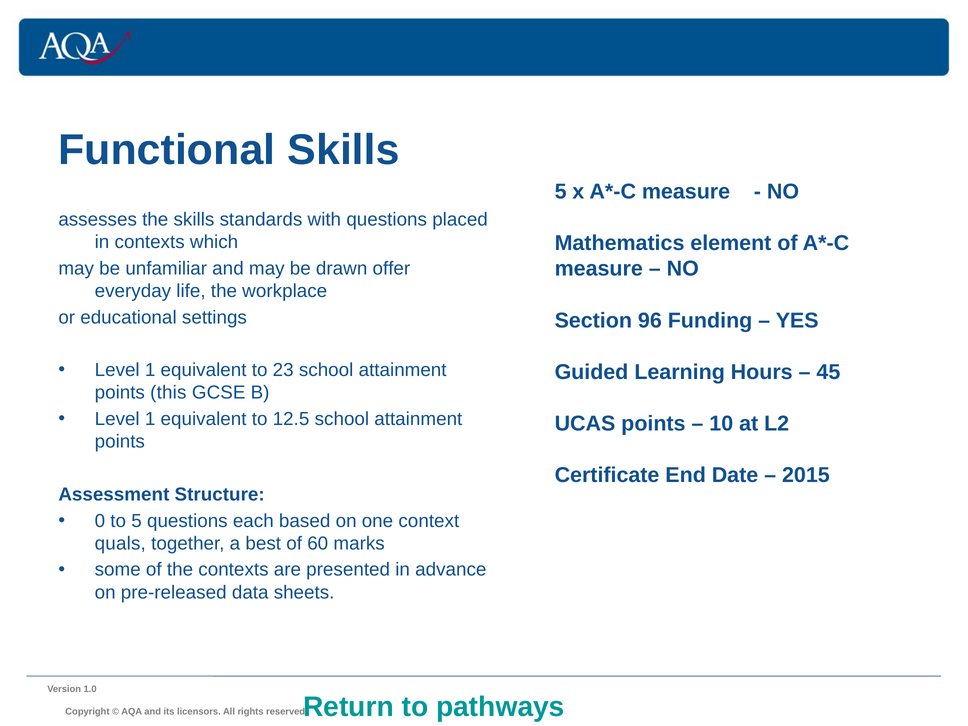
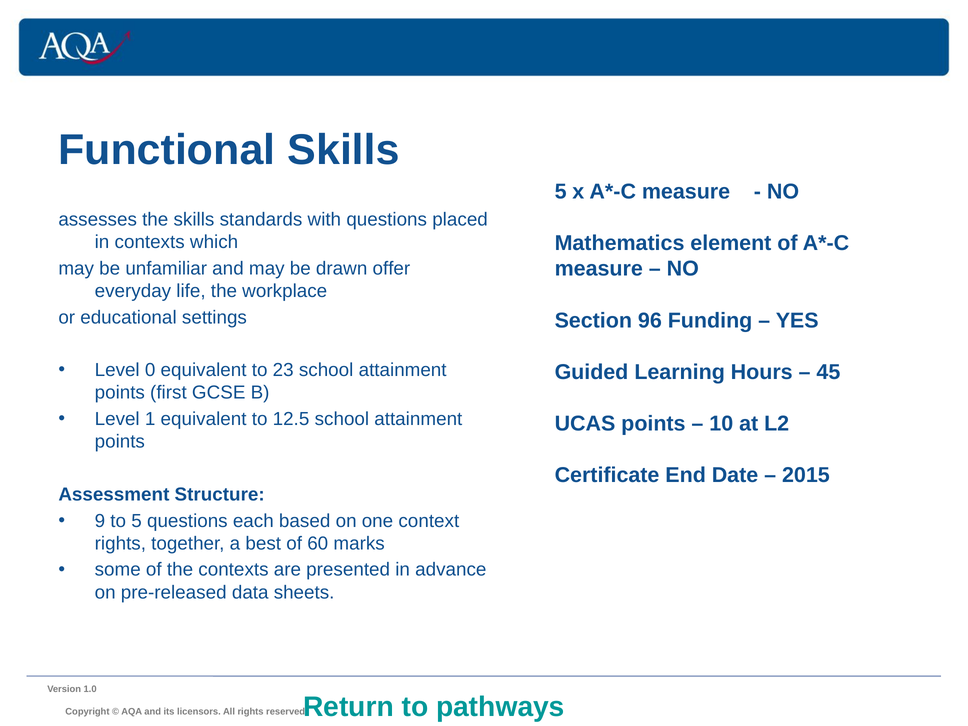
1: 1 -> 0 (150, 370)
this: this -> first (168, 393)
0: 0 -> 9 (100, 521)
quals: quals -> rights (120, 543)
